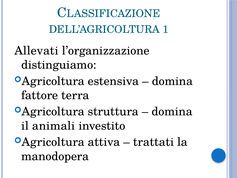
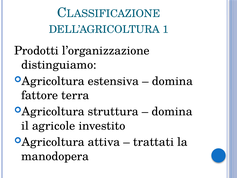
Allevati: Allevati -> Prodotti (36, 51)
animali: animali -> agricole (54, 126)
